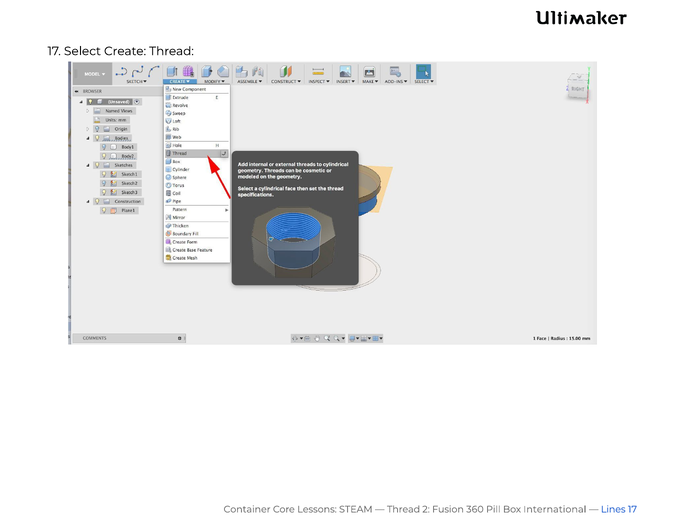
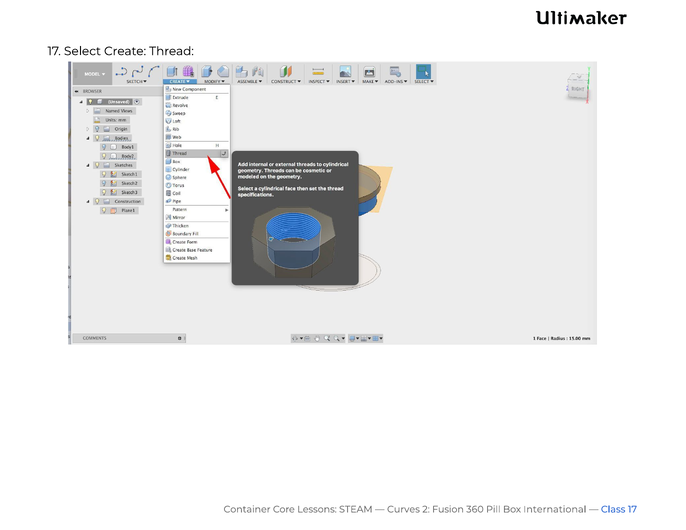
Thread: Thread -> Curves (403, 509)
Lines: Lines -> Class (613, 509)
